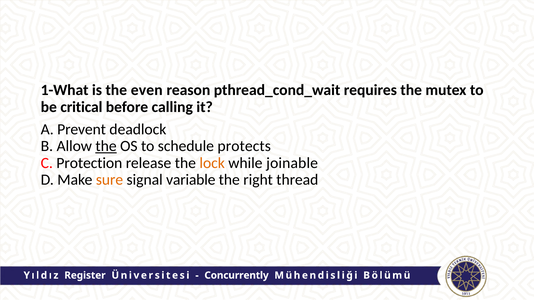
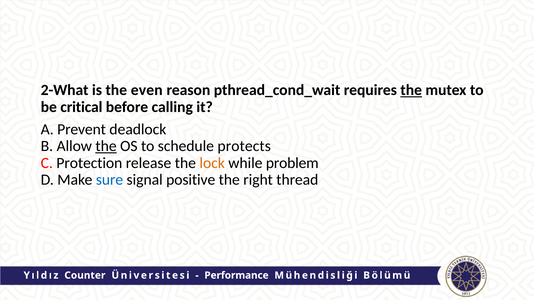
1-What: 1-What -> 2-What (65, 90)
the underline: none -> present (411, 90)
joinable: joinable -> problem (292, 163)
sure colour: orange -> blue (109, 180)
variable: variable -> positive (191, 180)
Register: Register -> Counter (85, 276)
Concurrently: Concurrently -> Performance (237, 276)
